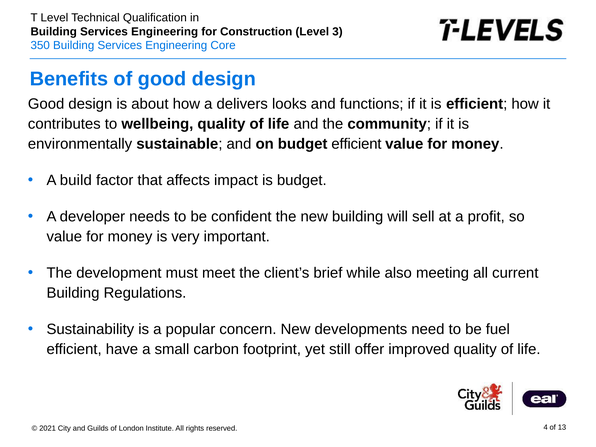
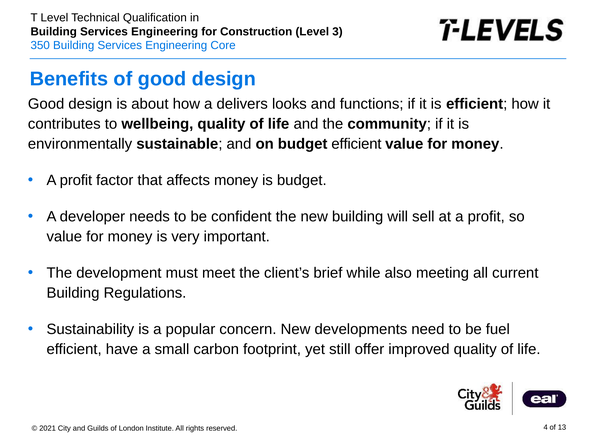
build: build -> profit (76, 180)
affects impact: impact -> money (236, 180)
